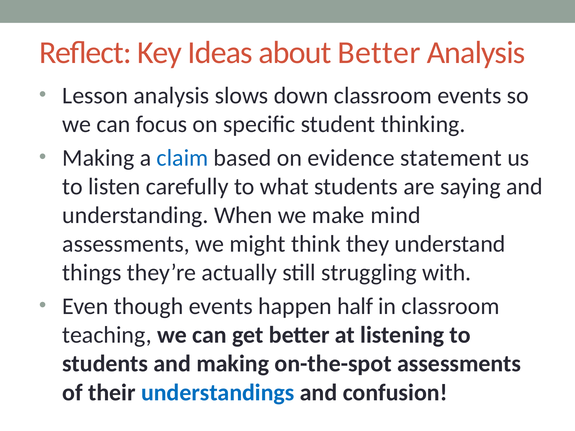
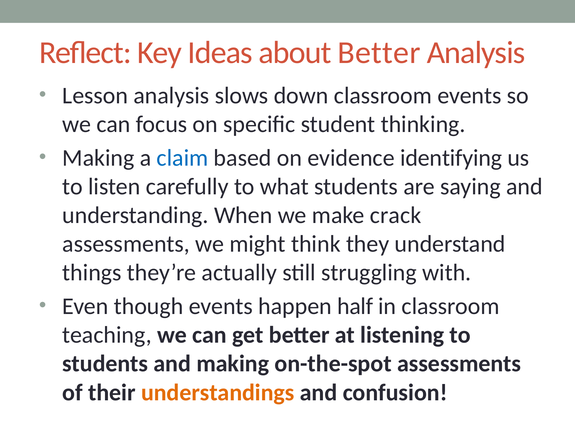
statement: statement -> identifying (451, 158)
mind: mind -> crack (396, 215)
understandings colour: blue -> orange (218, 393)
